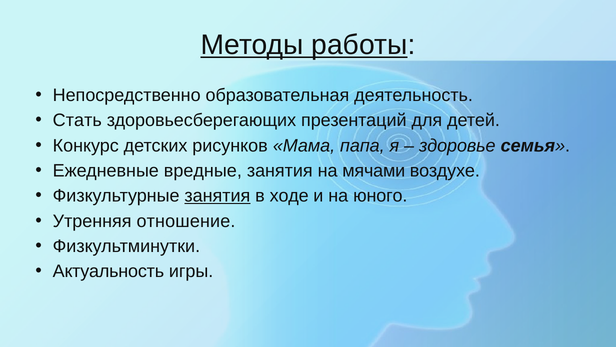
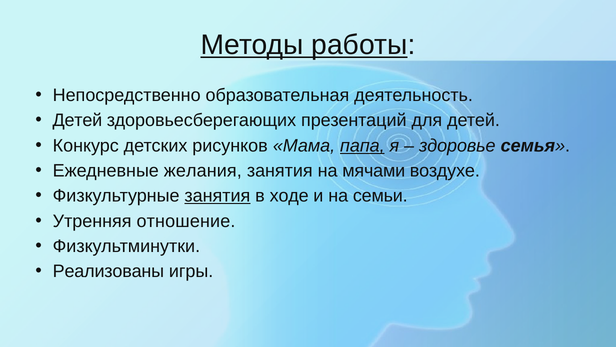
Стать: Стать -> Детей (77, 120)
папа underline: none -> present (362, 145)
вредные: вредные -> желания (203, 171)
юного: юного -> семьи (380, 196)
Актуальность: Актуальность -> Реализованы (108, 271)
